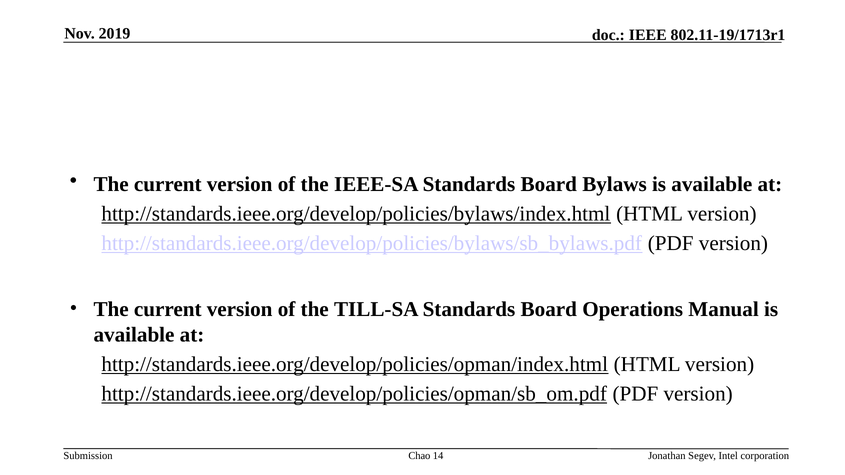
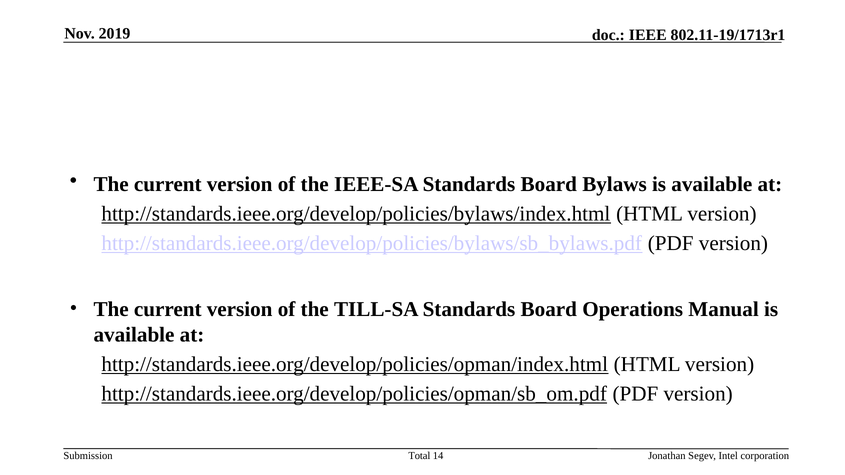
Chao: Chao -> Total (419, 456)
